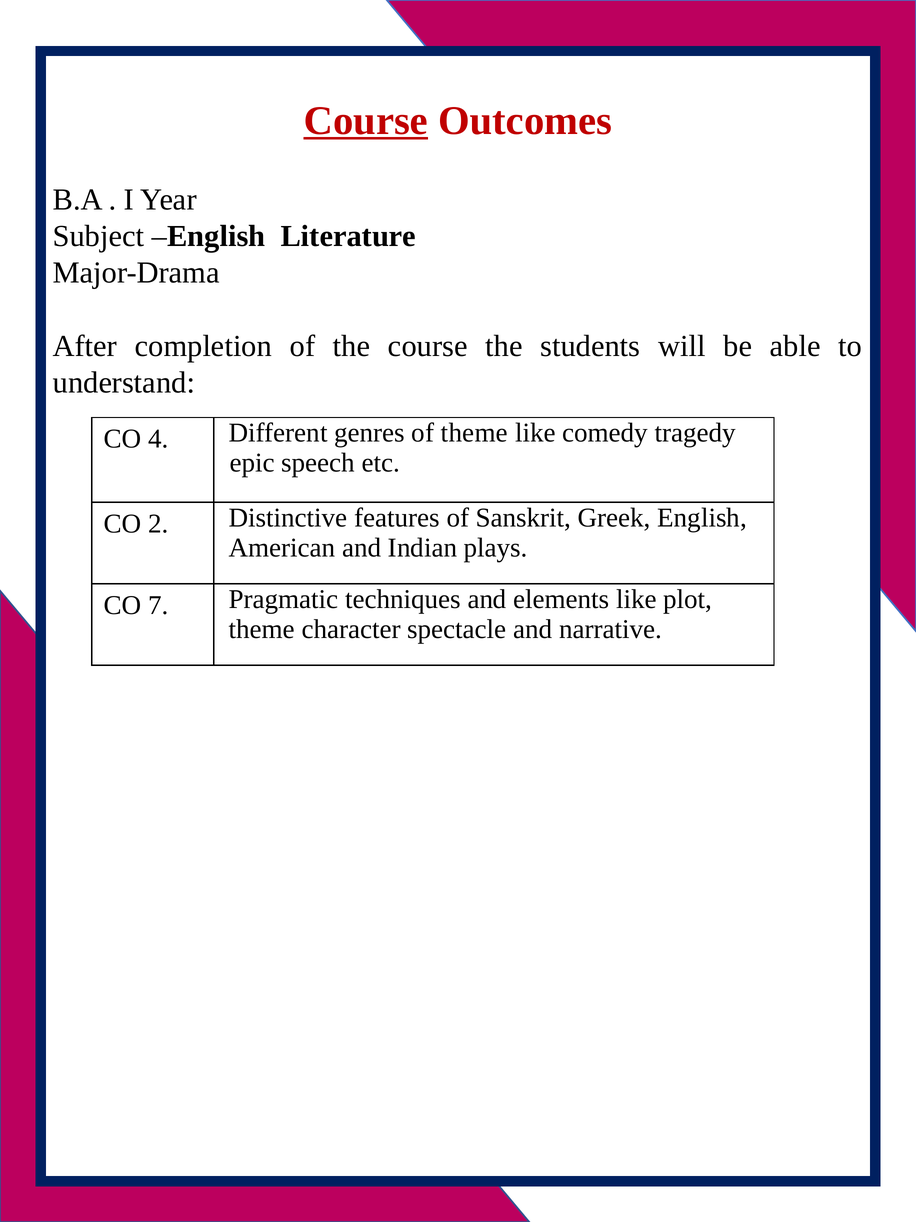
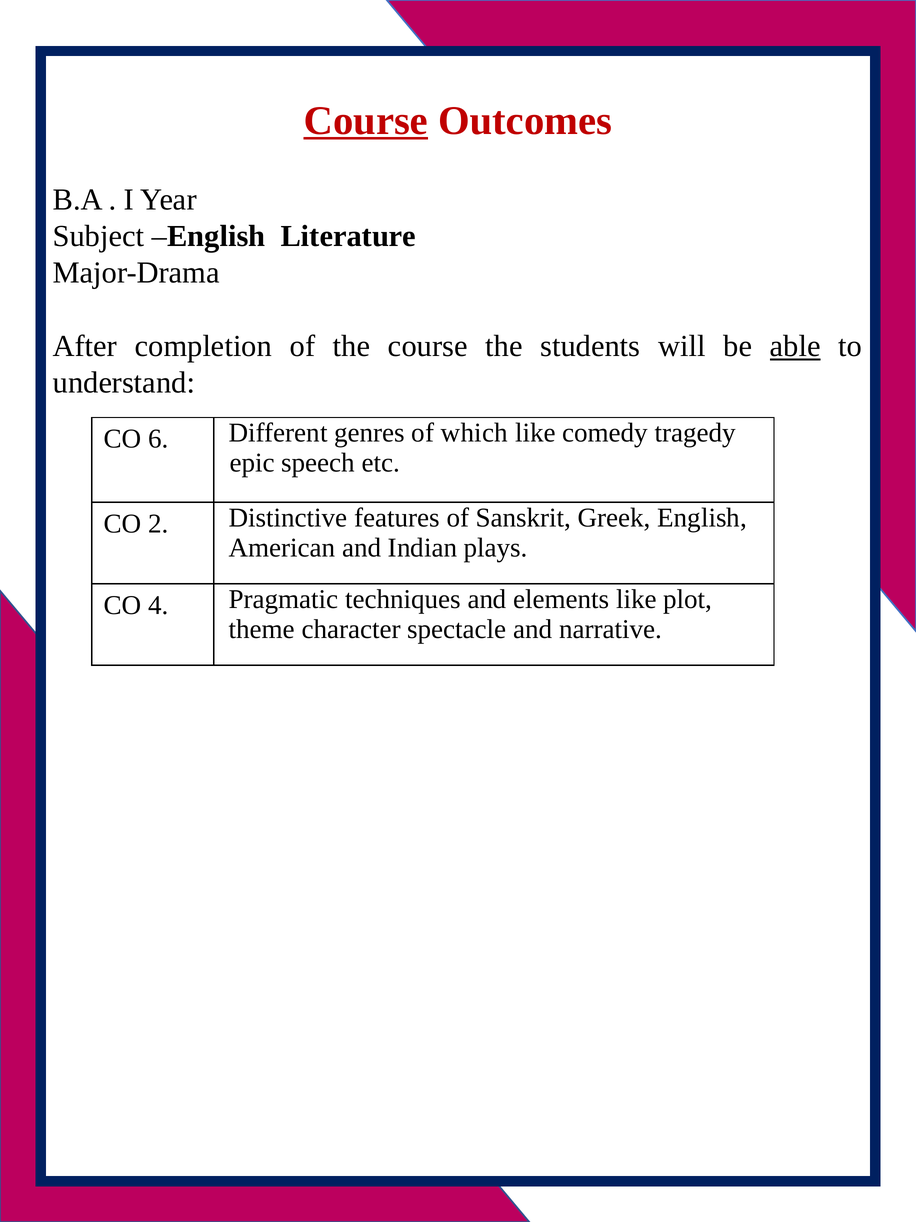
able underline: none -> present (795, 346)
4: 4 -> 6 (158, 439)
of theme: theme -> which (474, 433)
7: 7 -> 4 (158, 605)
